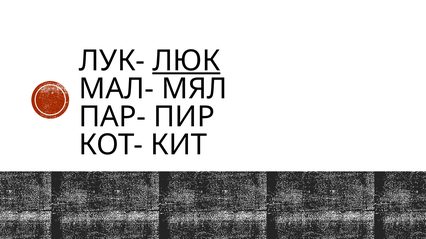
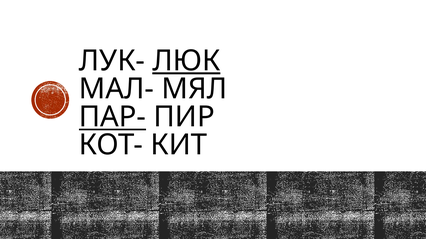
ПАР- underline: none -> present (112, 117)
